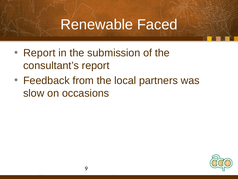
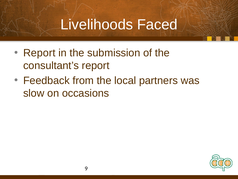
Renewable: Renewable -> Livelihoods (97, 25)
